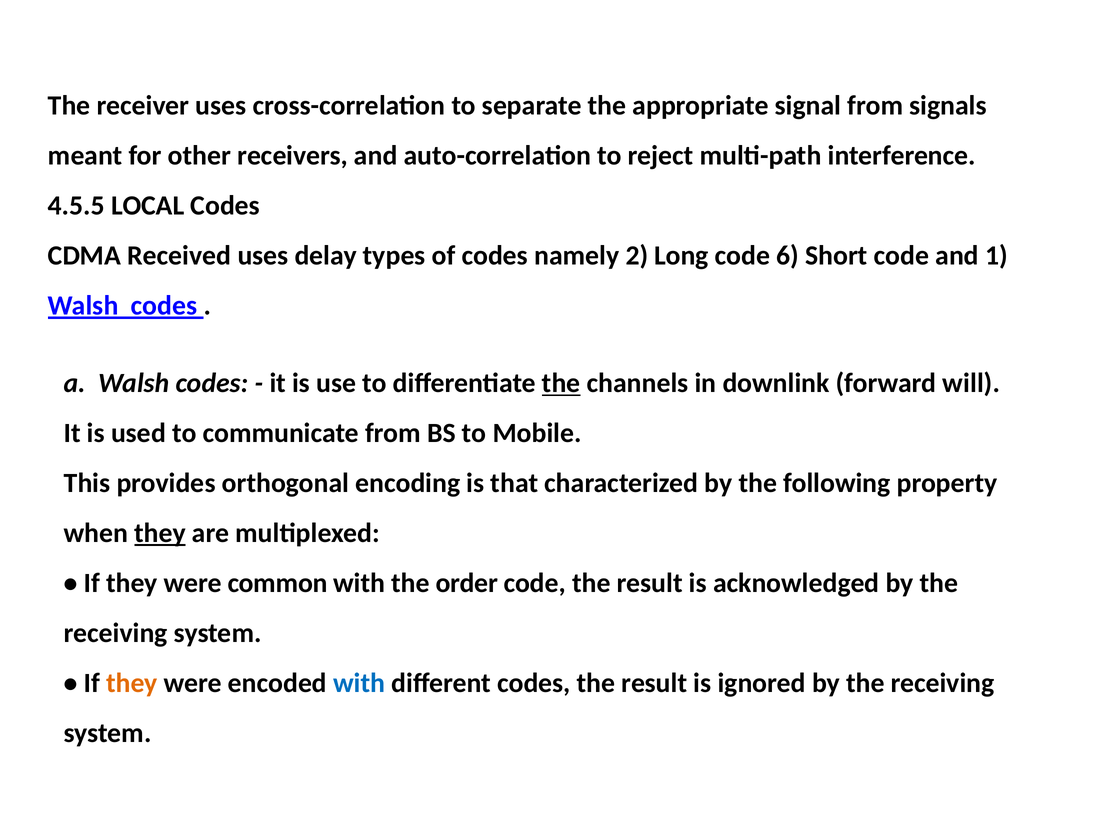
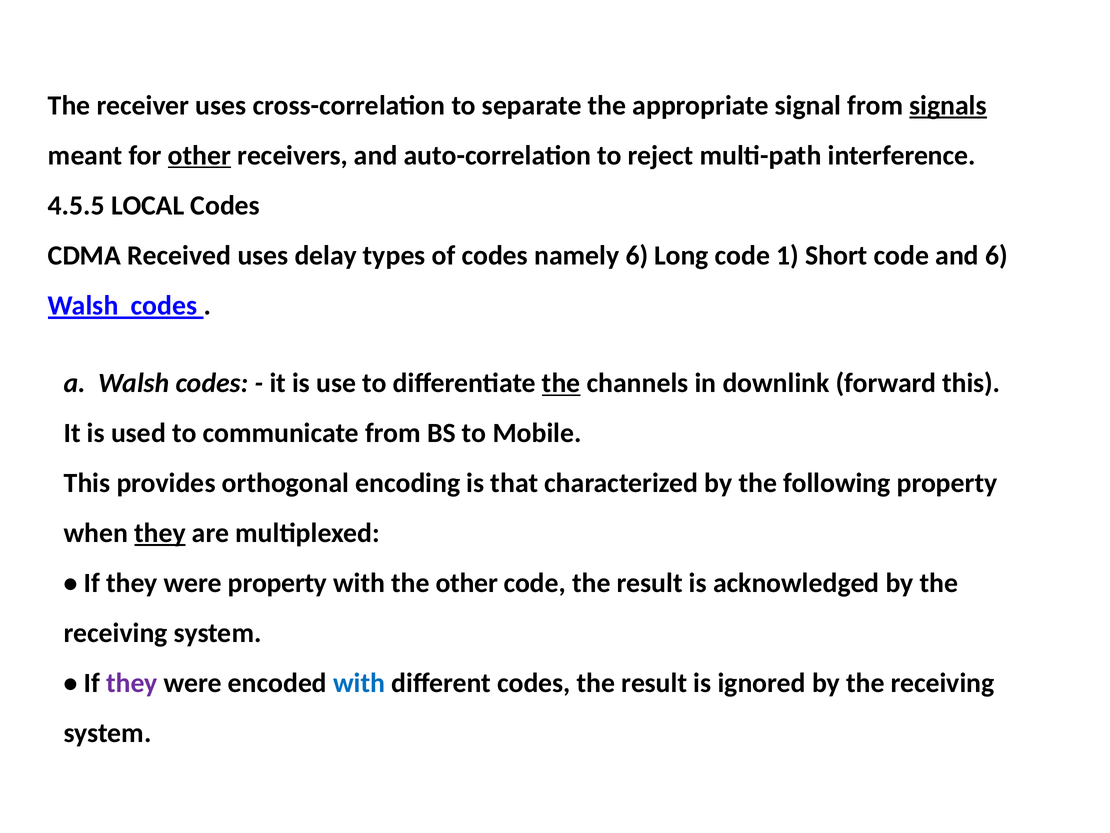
signals underline: none -> present (948, 105)
other underline: none -> present (200, 155)
namely 2: 2 -> 6 (637, 255)
6: 6 -> 1 (788, 255)
and 1: 1 -> 6 (996, 255)
forward will: will -> this (971, 383)
were common: common -> property (278, 583)
the order: order -> other (467, 583)
they colour: orange -> purple (132, 683)
